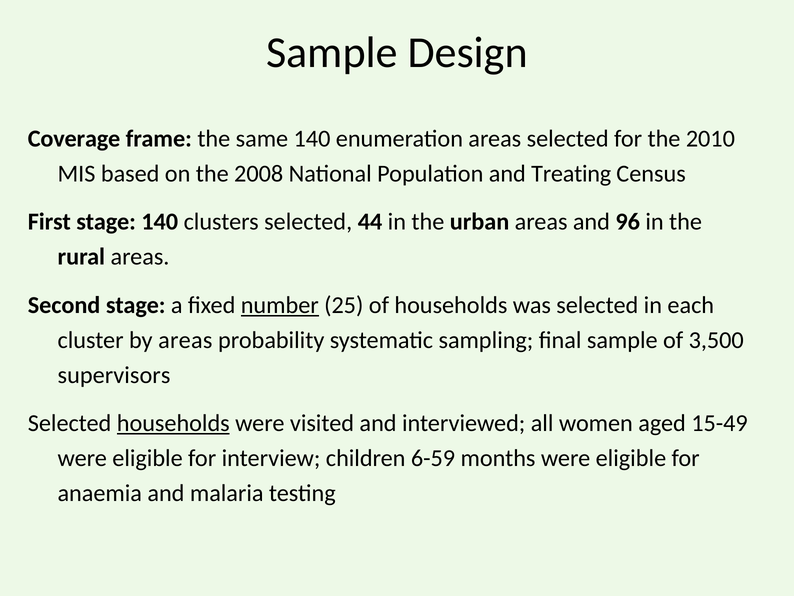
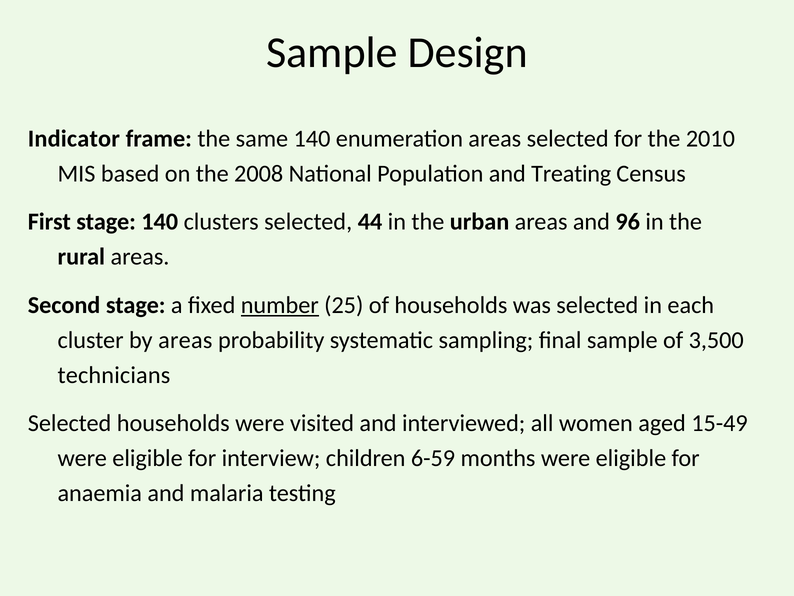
Coverage: Coverage -> Indicator (74, 139)
supervisors: supervisors -> technicians (114, 375)
households underline: present -> none (173, 423)
